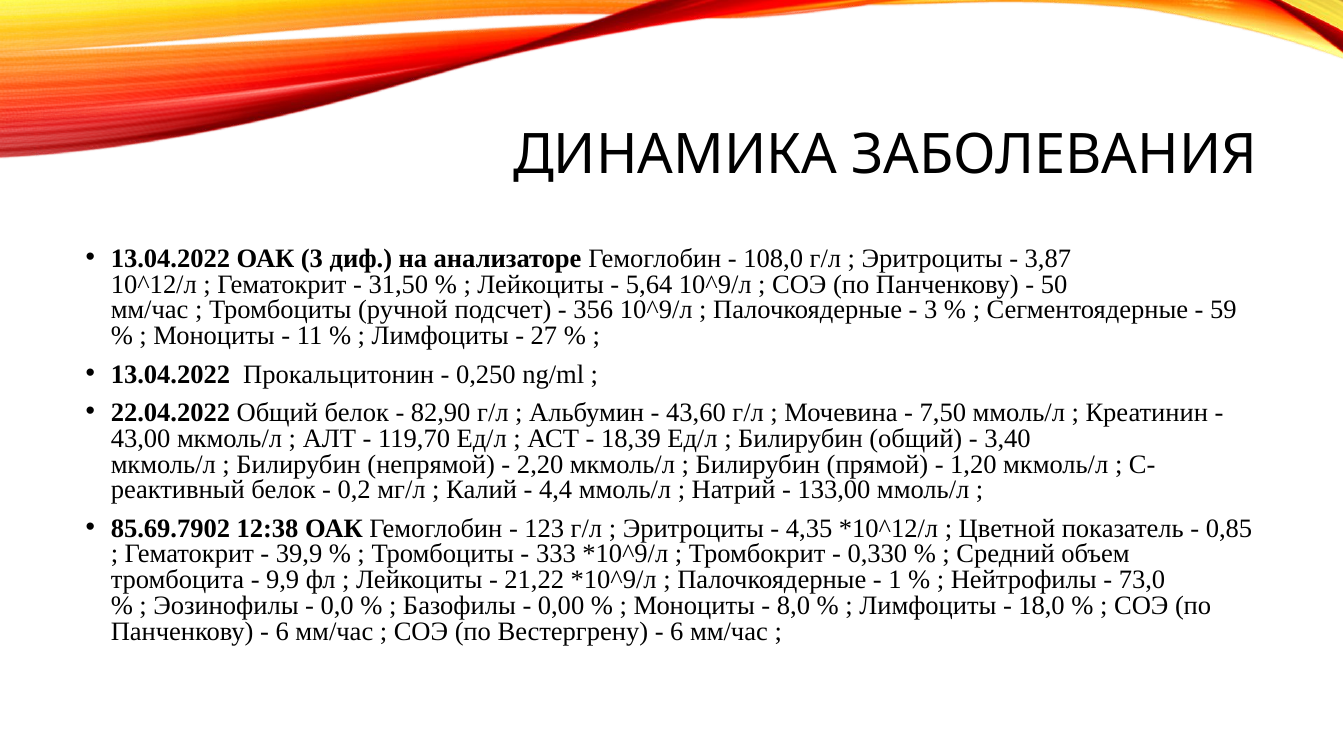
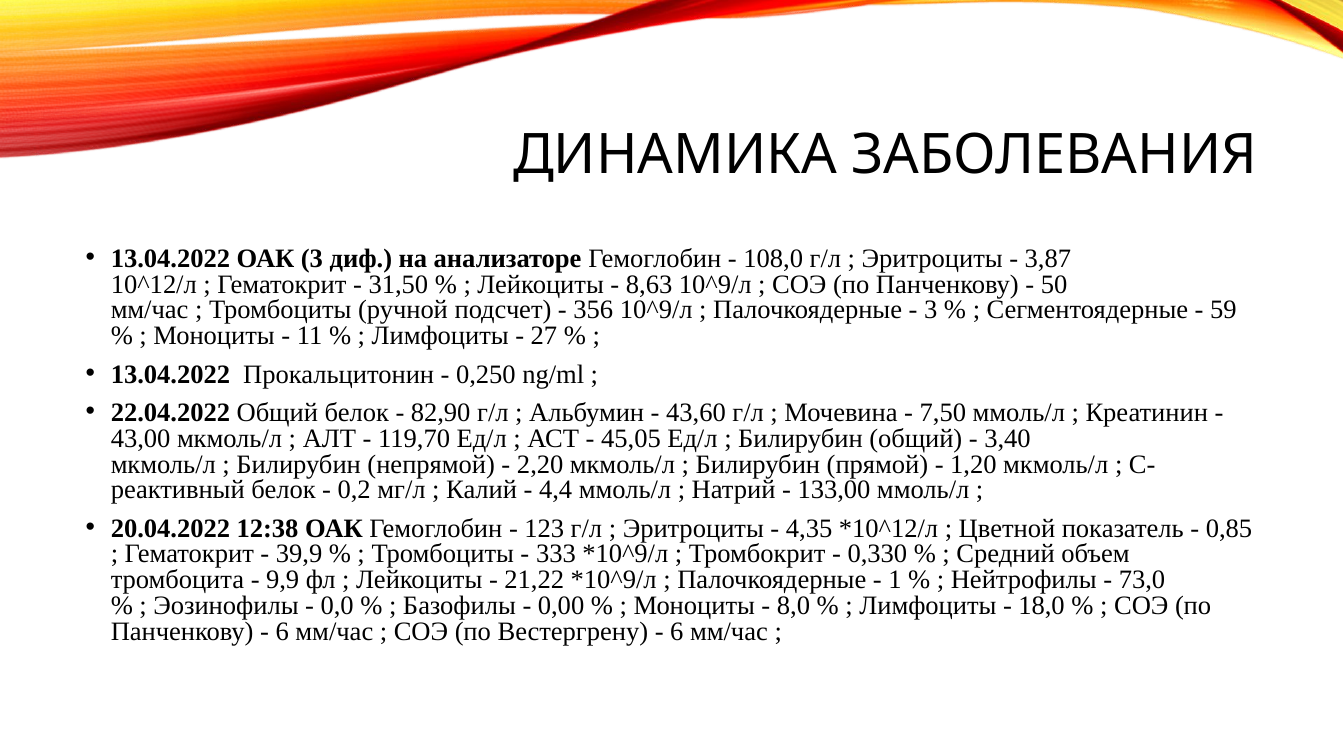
5,64: 5,64 -> 8,63 (649, 284)
18,39: 18,39 -> 45,05 (631, 439)
85.69.7902: 85.69.7902 -> 20.04.2022 (170, 529)
